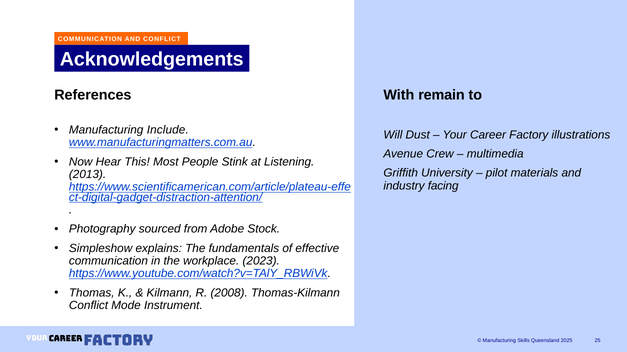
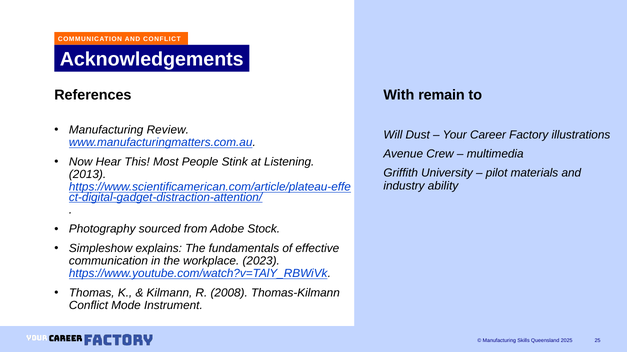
Include: Include -> Review (168, 130)
facing: facing -> ability (443, 186)
